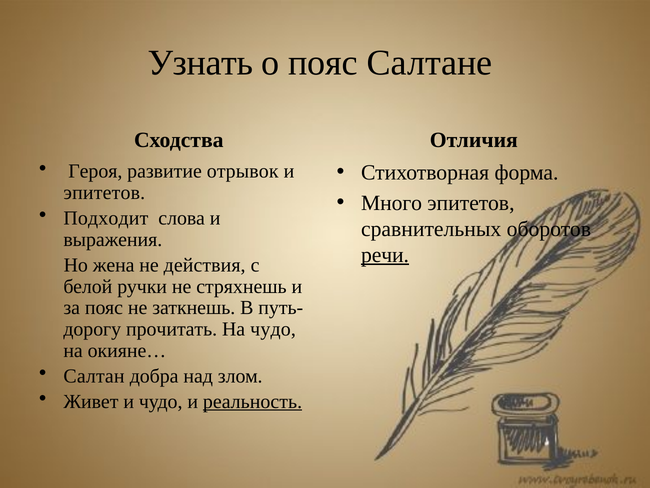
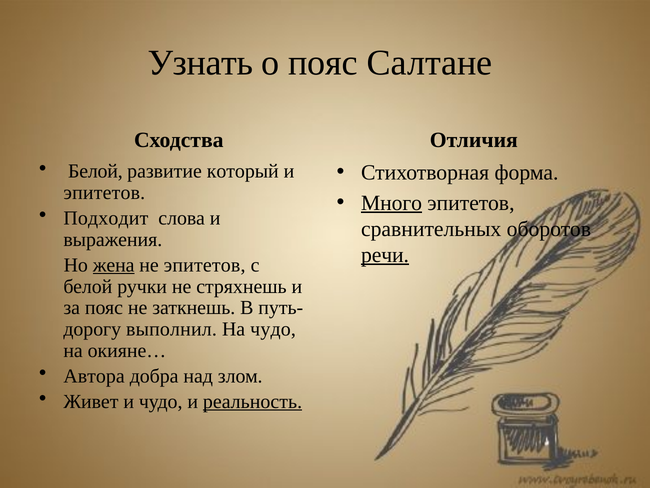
Героя: Героя -> Белой (95, 171)
отрывок: отрывок -> который (243, 171)
Много underline: none -> present (392, 203)
жена underline: none -> present (114, 265)
не действия: действия -> эпитетов (205, 265)
прочитать: прочитать -> выполнил (171, 329)
Салтан: Салтан -> Автора (94, 376)
